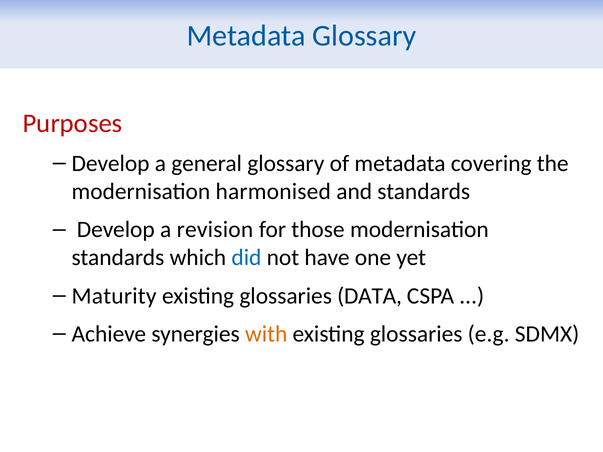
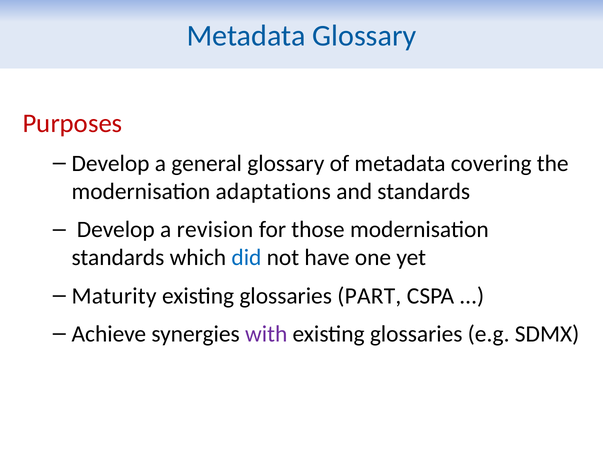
harmonised: harmonised -> adaptations (273, 192)
DATA: DATA -> PART (369, 296)
with colour: orange -> purple (266, 334)
